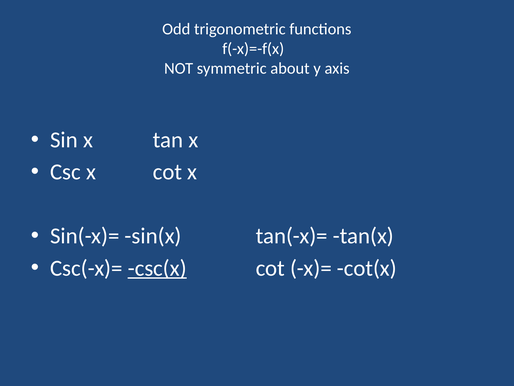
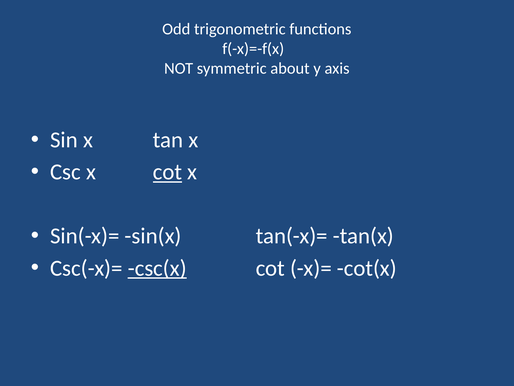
cot underline: none -> present (168, 172)
